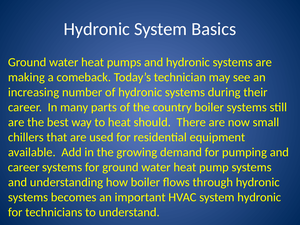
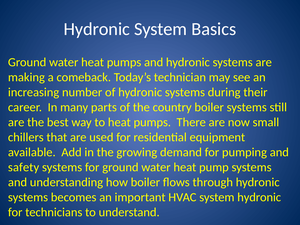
to heat should: should -> pumps (152, 122)
career: career -> safety (24, 167)
